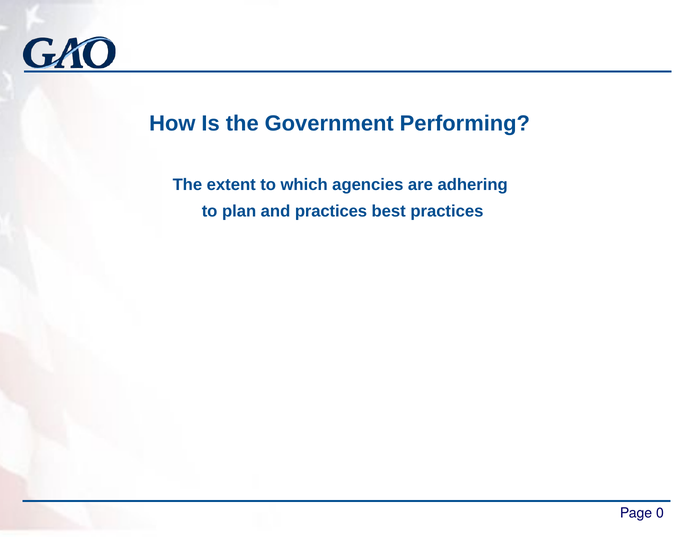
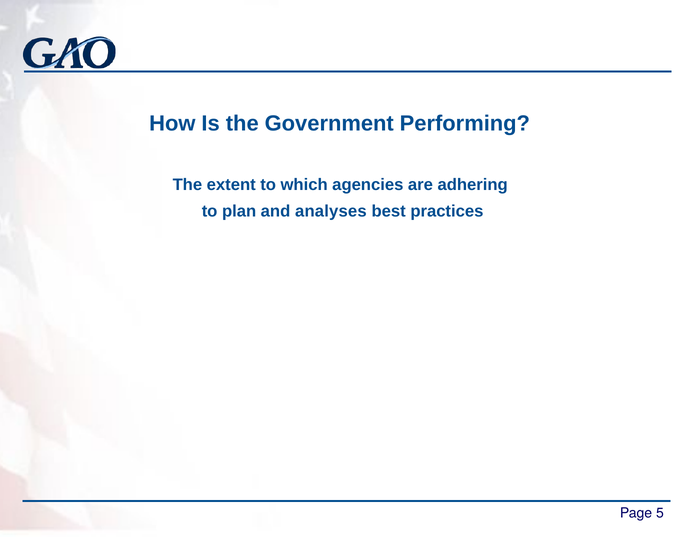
and practices: practices -> analyses (331, 211)
0: 0 -> 5 (660, 513)
